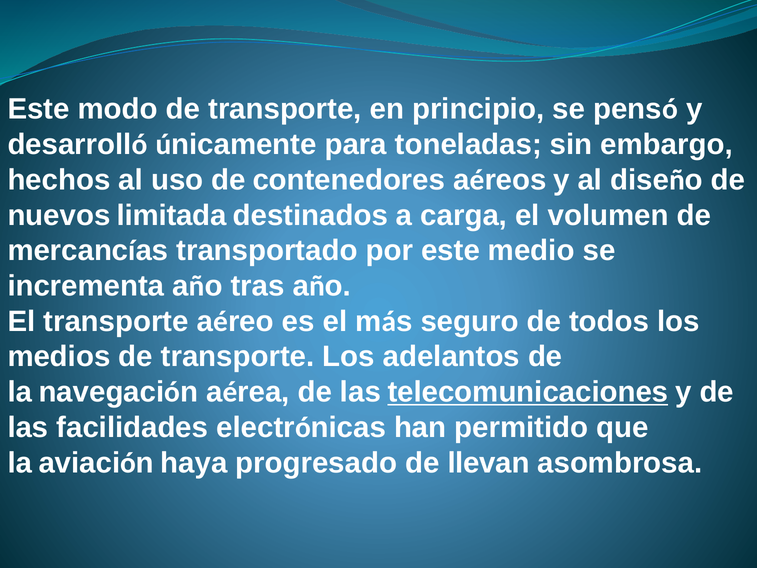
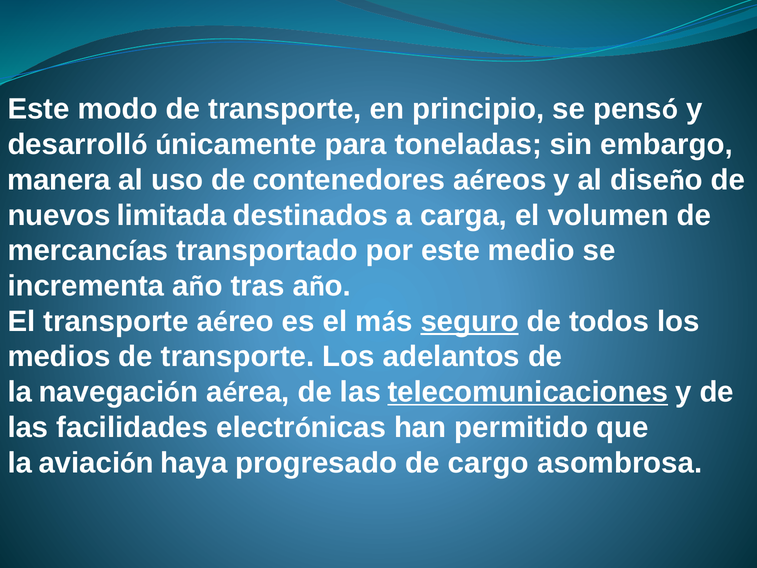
hechos: hechos -> manera (59, 180)
seguro underline: none -> present (470, 321)
llevan: llevan -> cargo (488, 463)
